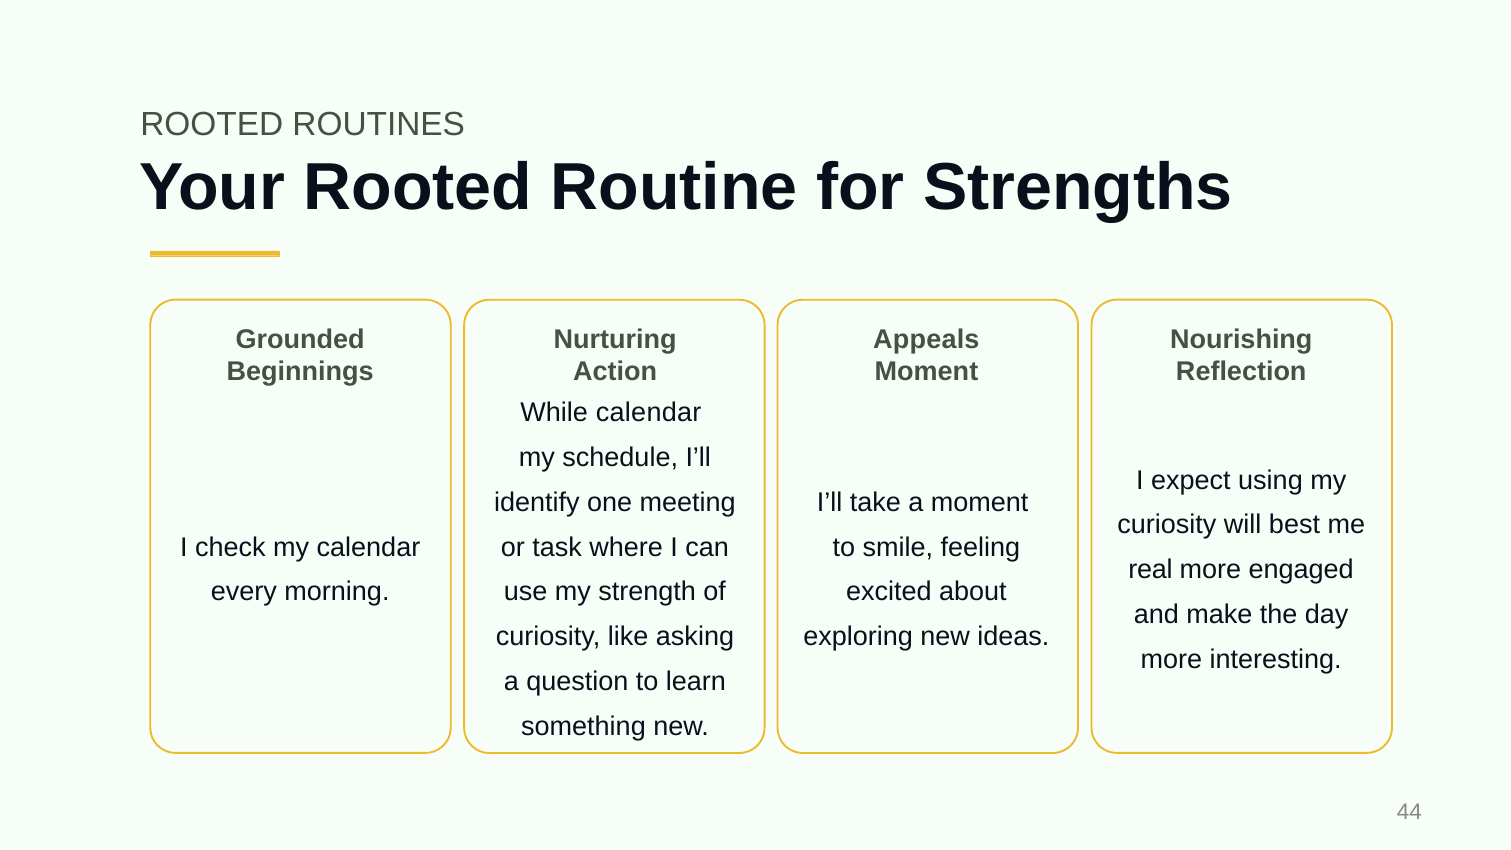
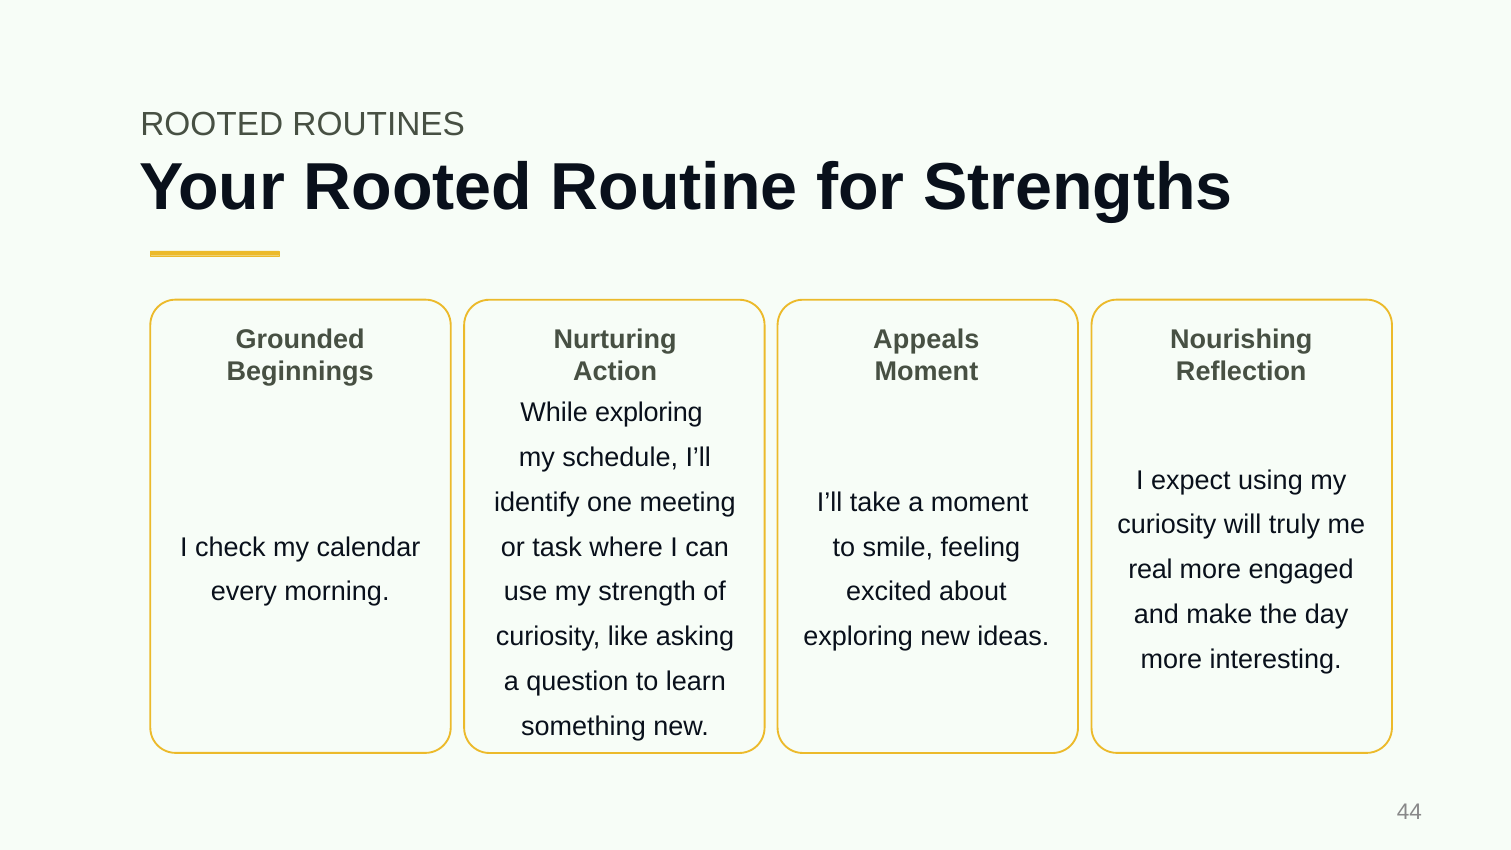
While calendar: calendar -> exploring (649, 413)
best: best -> truly (1295, 525)
